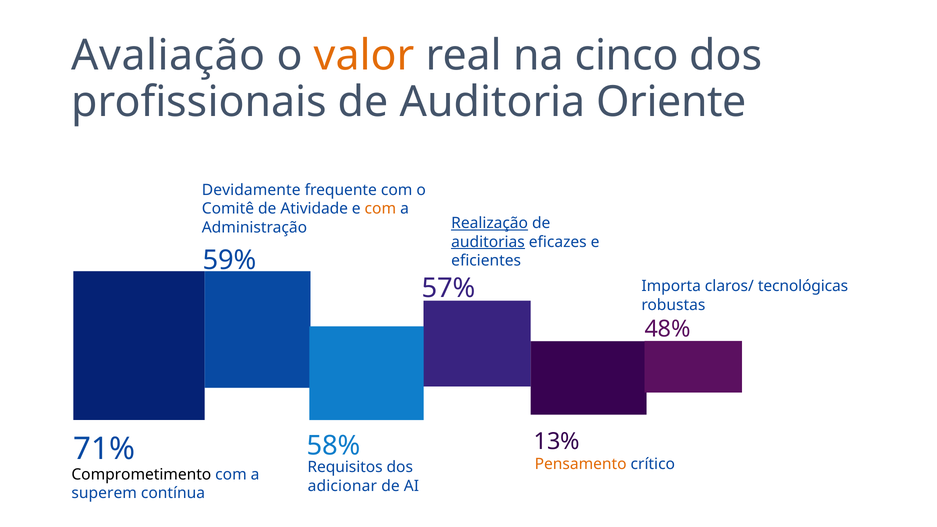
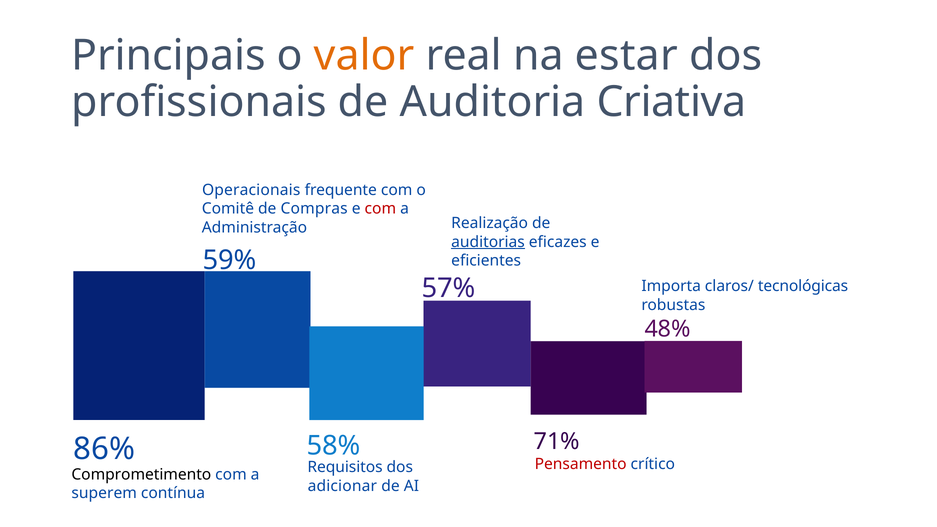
Avaliação: Avaliação -> Principais (169, 56)
cinco: cinco -> estar (626, 56)
Oriente: Oriente -> Criativa (671, 102)
Devidamente: Devidamente -> Operacionais (251, 190)
Atividade: Atividade -> Compras (314, 209)
com colour: orange -> red (380, 209)
Realização underline: present -> none (490, 223)
71%: 71% -> 86% (104, 449)
13%: 13% -> 71% (557, 441)
Pensamento colour: orange -> red (581, 464)
